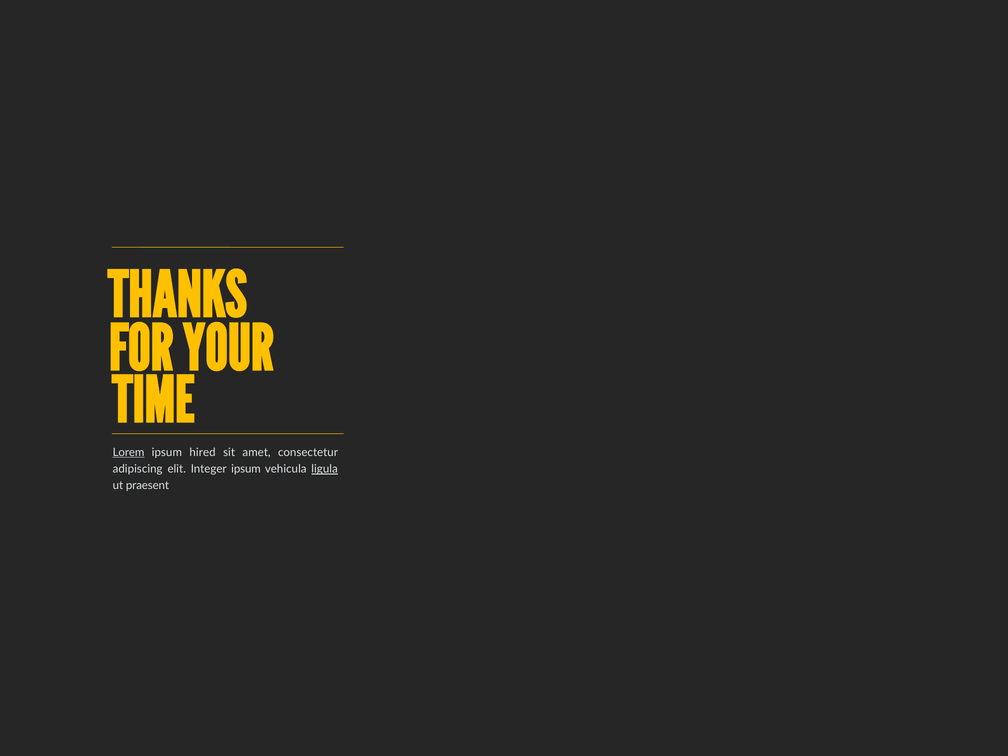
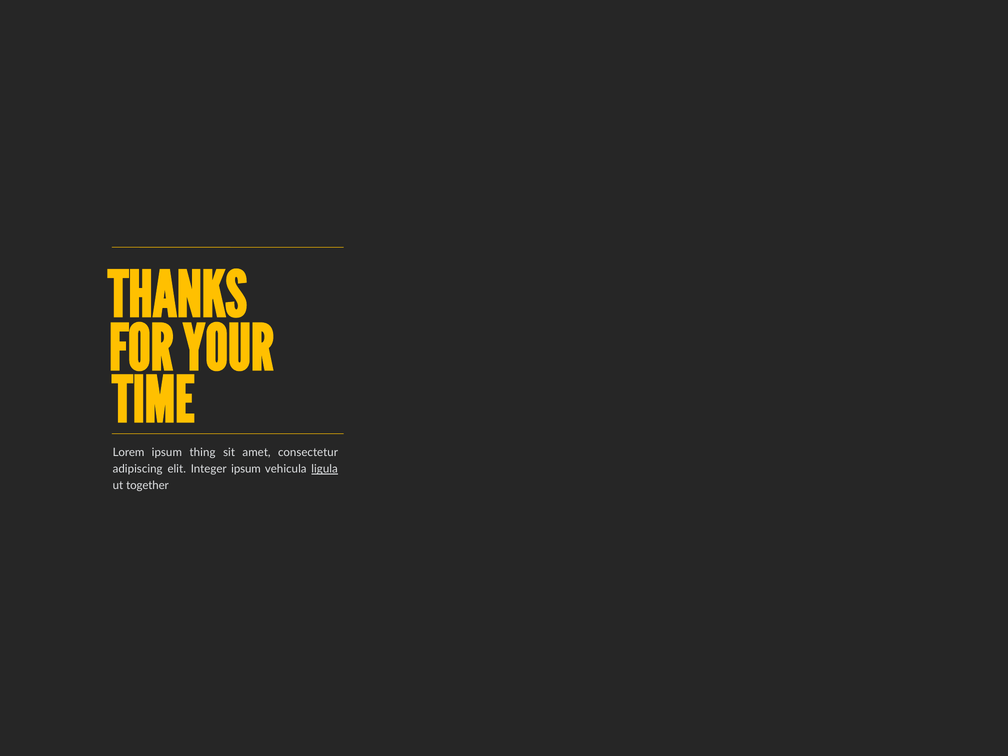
Lorem underline: present -> none (129, 452)
hired: hired -> thing (203, 452)
praesent: praesent -> together (147, 486)
